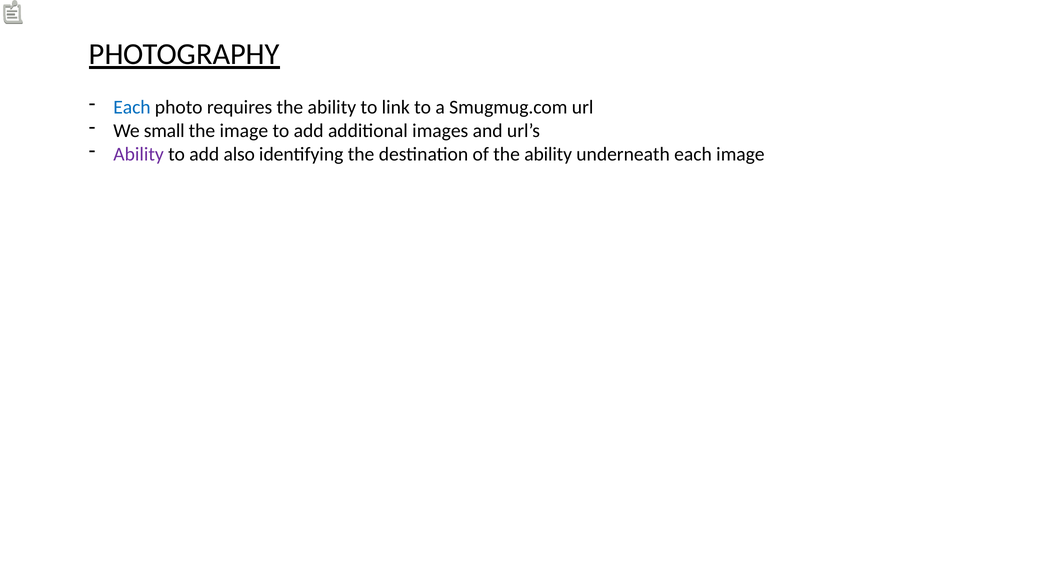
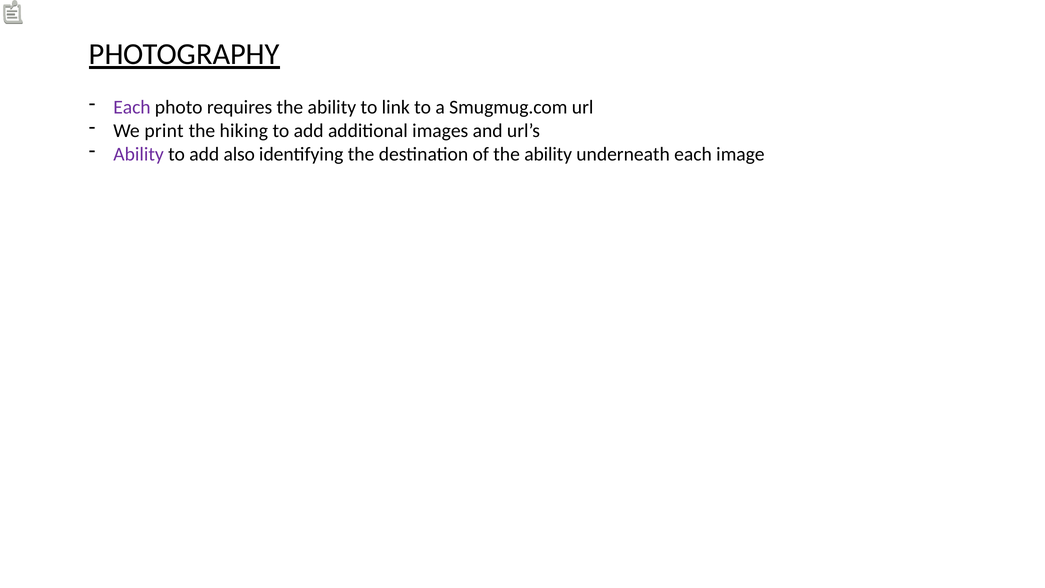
Each colour: blue -> purple (132, 107)
small: small -> print (164, 131)
the image: image -> hiking (244, 131)
